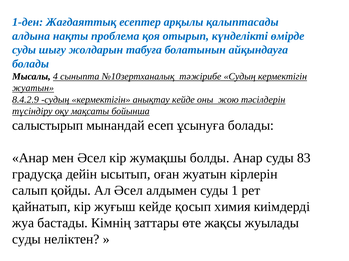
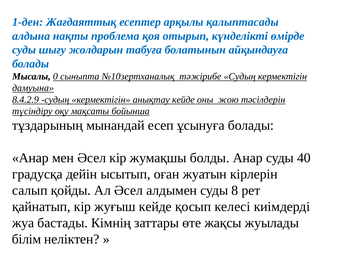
4: 4 -> 0 (55, 77)
жуатын: жуатын -> дамуына (33, 88)
салыстырып: салыстырып -> тұздарының (47, 126)
83: 83 -> 40 (304, 158)
1: 1 -> 8 (235, 191)
химия: химия -> келесi (232, 207)
суды: суды -> білім (27, 240)
